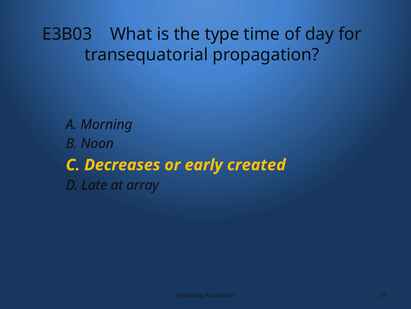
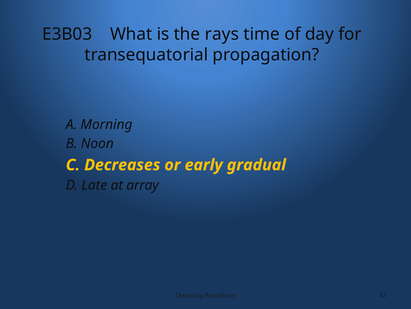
type: type -> rays (222, 34)
created: created -> gradual (256, 165)
